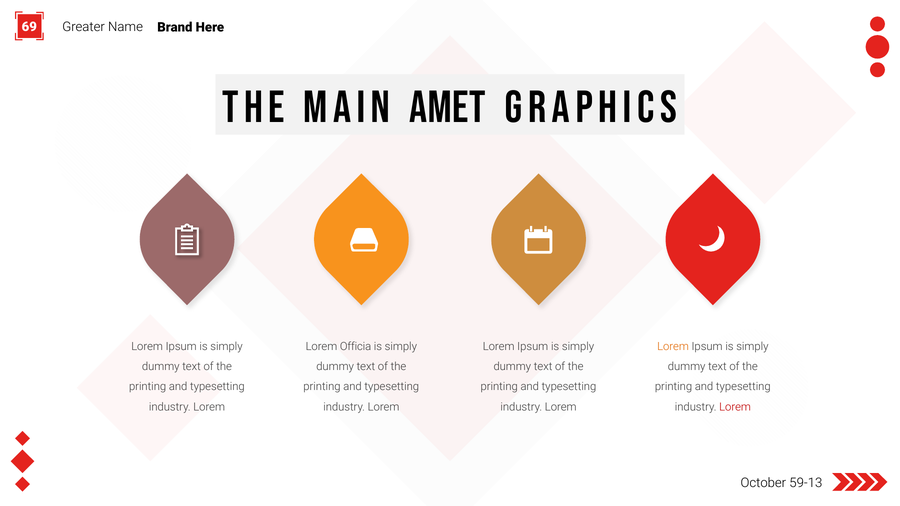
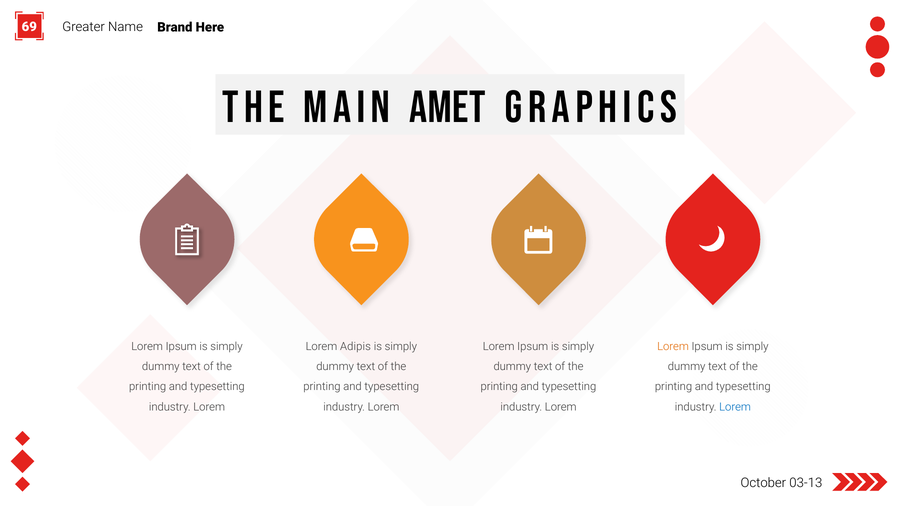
Officia: Officia -> Adipis (355, 346)
Lorem colour: red -> blue (735, 407)
59-13: 59-13 -> 03-13 (806, 483)
